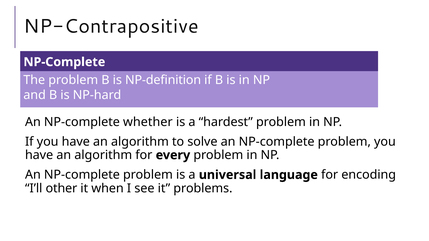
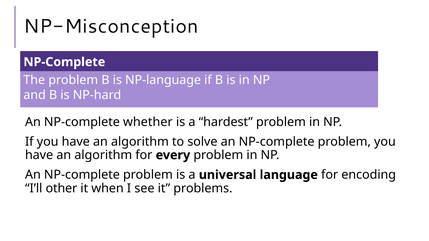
NP-Contrapositive: NP-Contrapositive -> NP-Misconception (111, 26)
NP-definition: NP-definition -> NP-language (163, 80)
